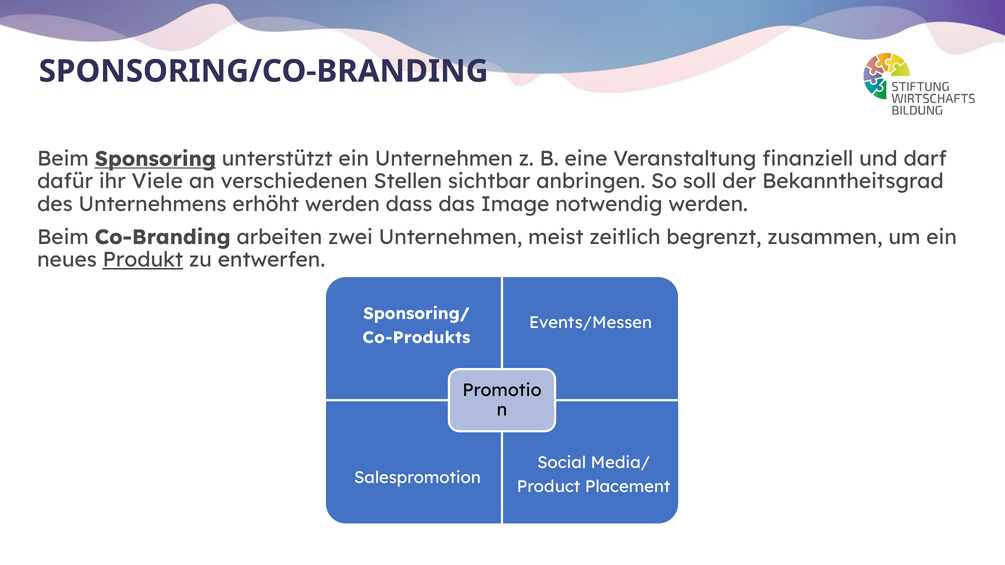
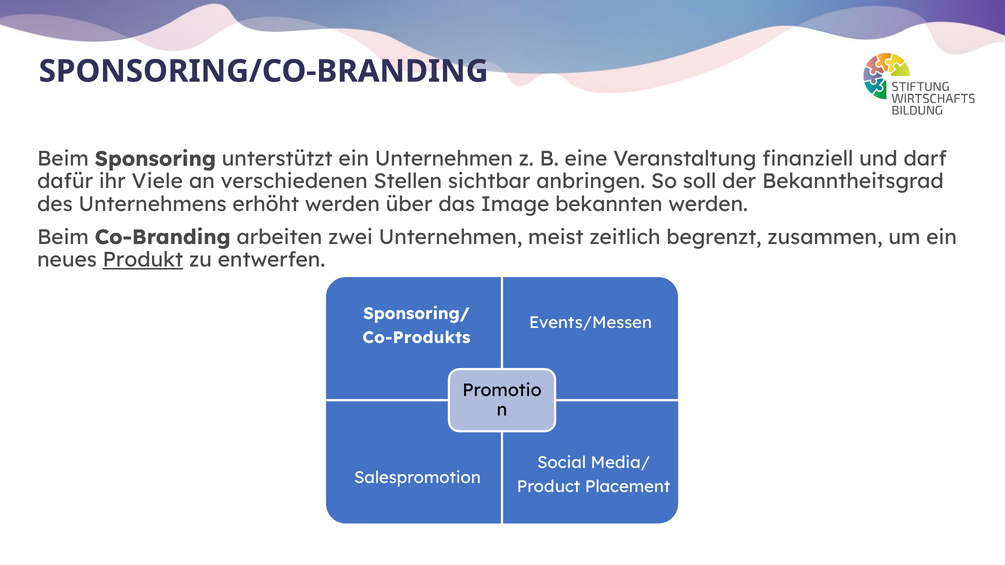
Sponsoring underline: present -> none (155, 159)
dass: dass -> über (409, 204)
notwendig: notwendig -> bekannten (609, 204)
